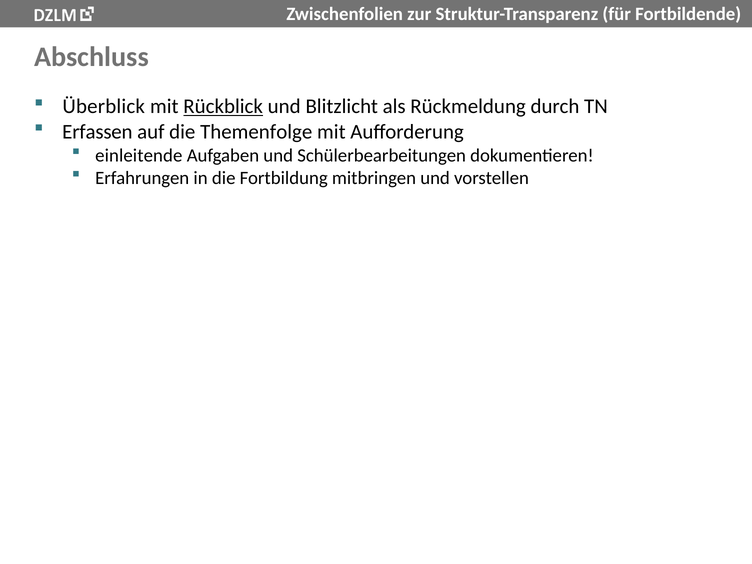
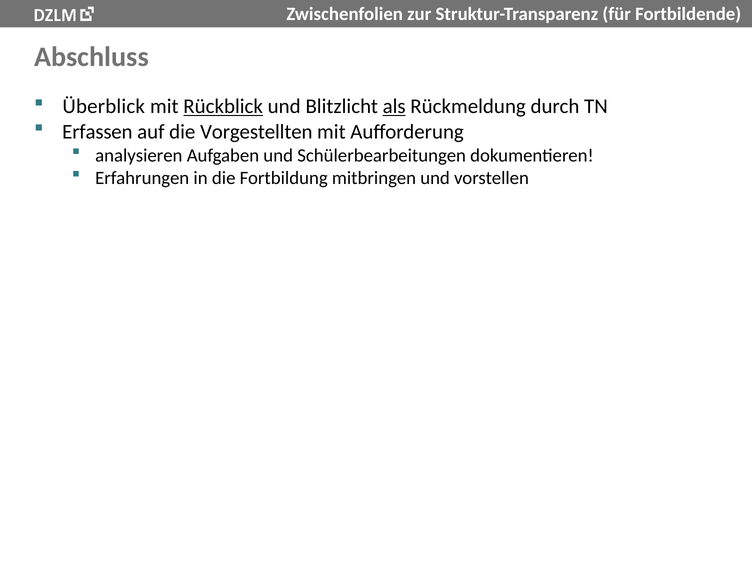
als underline: none -> present (394, 107)
Themenfolge: Themenfolge -> Vorgestellten (256, 132)
einleitende: einleitende -> analysieren (139, 155)
